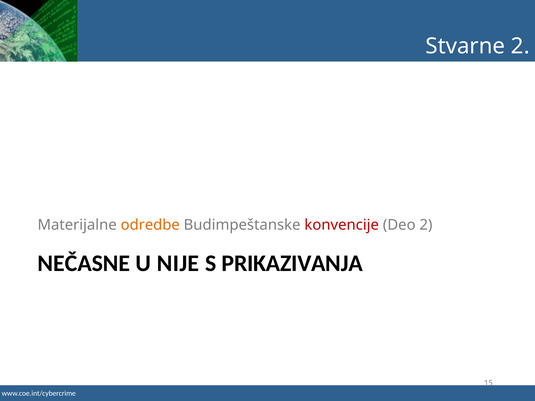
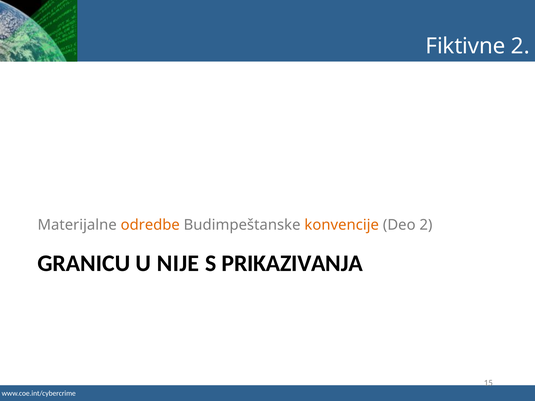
Stvarne: Stvarne -> Fiktivne (465, 46)
konvencije colour: red -> orange (342, 225)
NEČASNE: NEČASNE -> GRANICU (84, 263)
